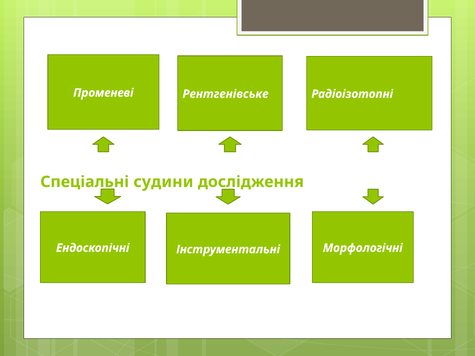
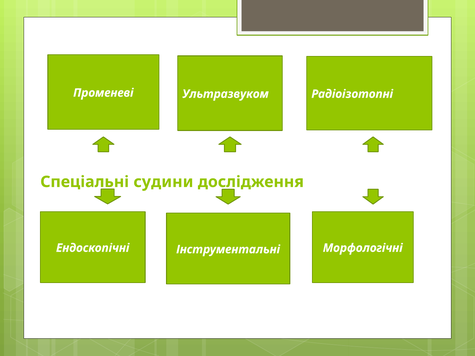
Рентгенівське: Рентгенівське -> Ультразвуком (226, 94)
